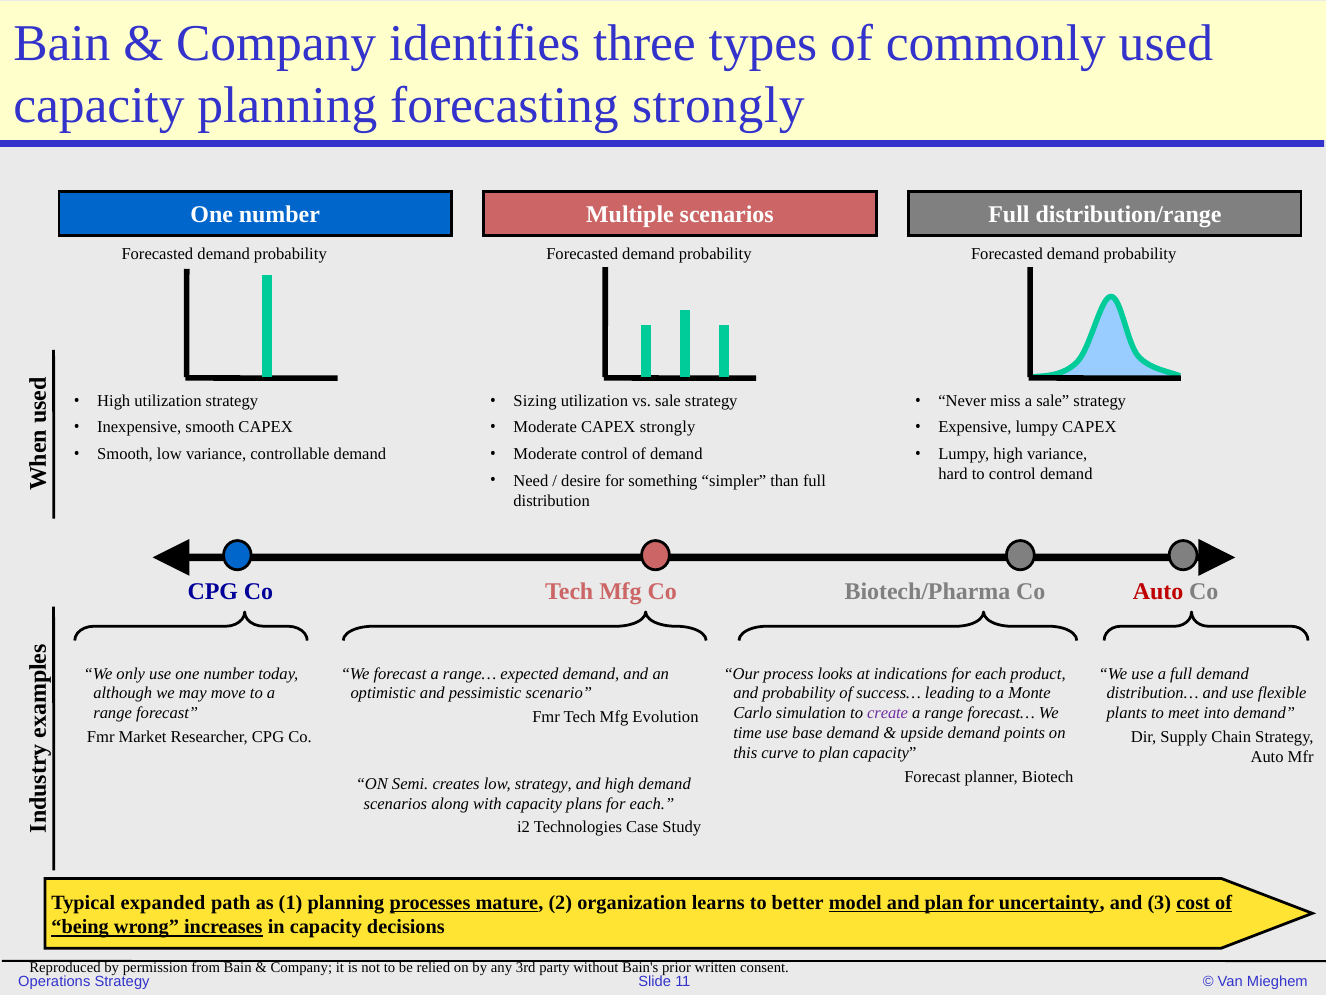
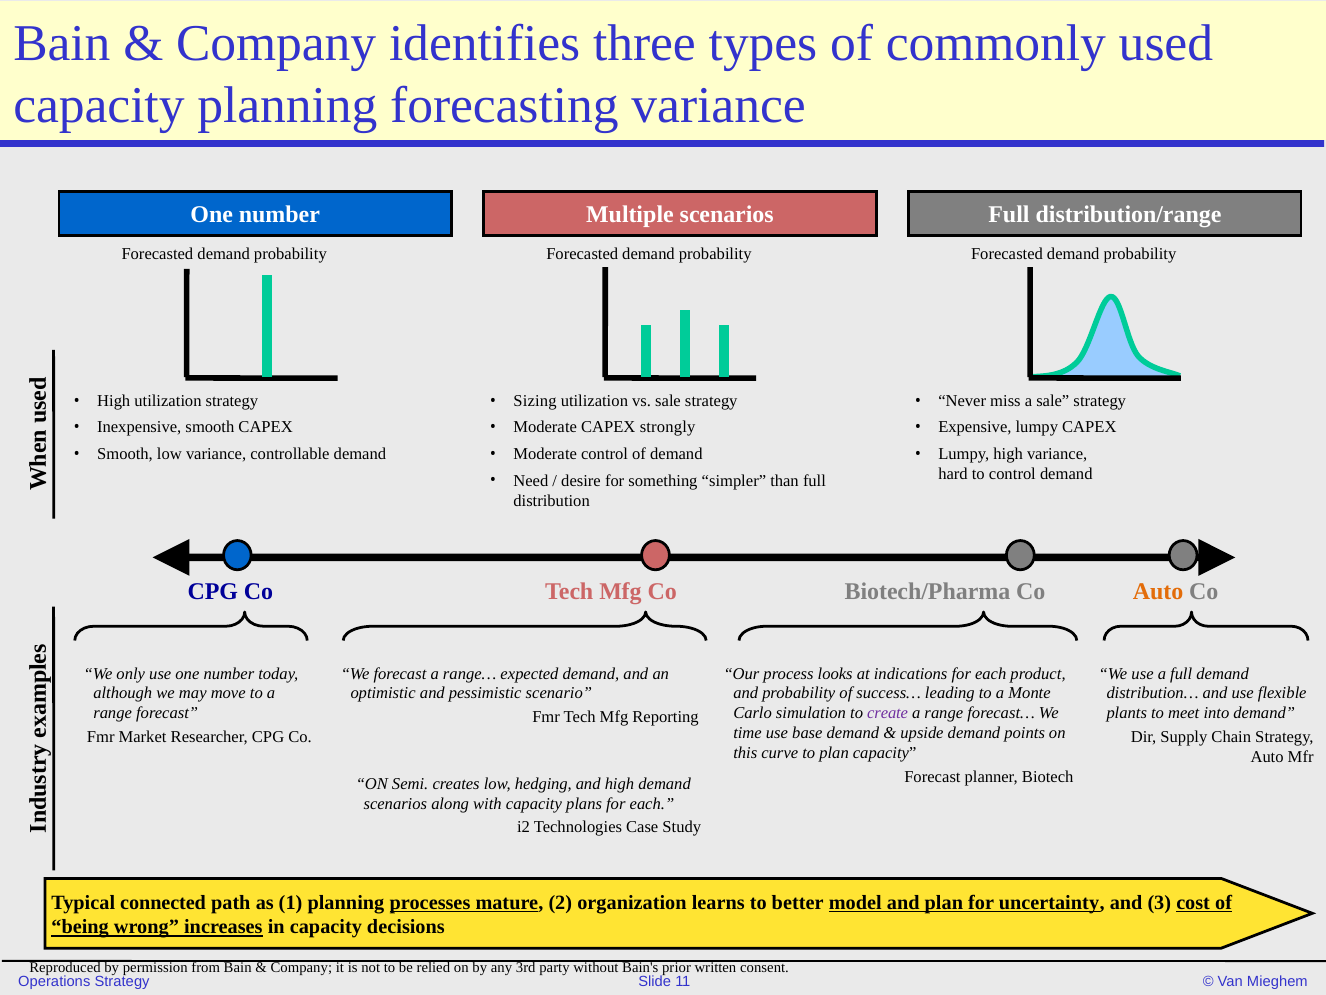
forecasting strongly: strongly -> variance (719, 106)
Auto colour: red -> orange (1158, 592)
Evolution: Evolution -> Reporting (666, 716)
low strategy: strategy -> hedging (543, 783)
expanded: expanded -> connected (163, 902)
